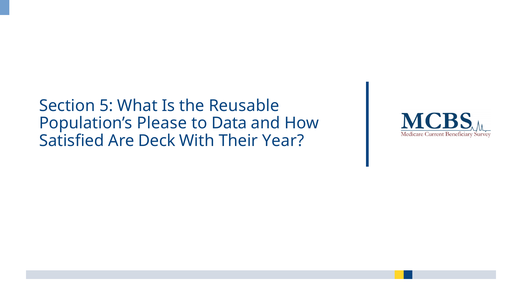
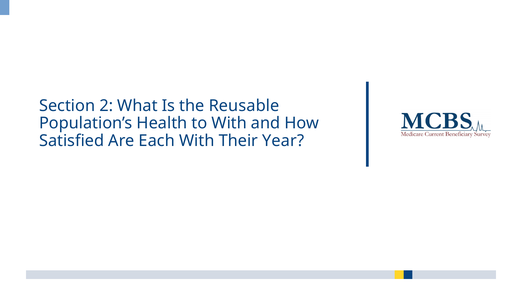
5: 5 -> 2 (106, 105)
Please: Please -> Health (162, 123)
to Data: Data -> With (229, 123)
Deck: Deck -> Each (157, 141)
